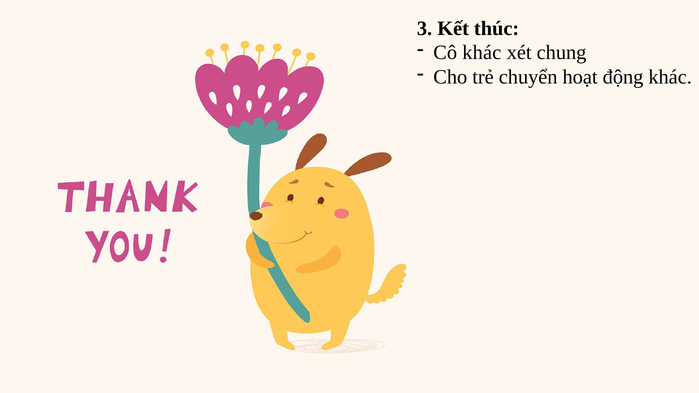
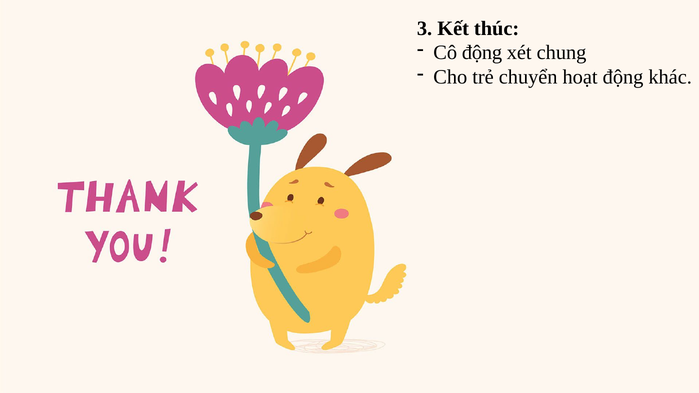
Cô khác: khác -> động (482, 53)
